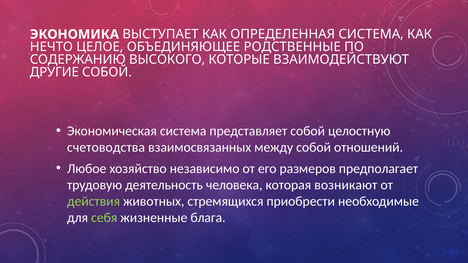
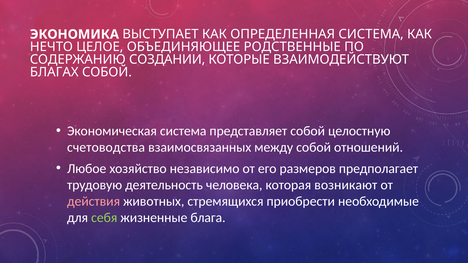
ВЫСОКОГО: ВЫСОКОГО -> СОЗДАНИИ (167, 60)
ДРУГИЕ: ДРУГИЕ -> БЛАГАХ (54, 72)
действия colour: light green -> pink (94, 201)
